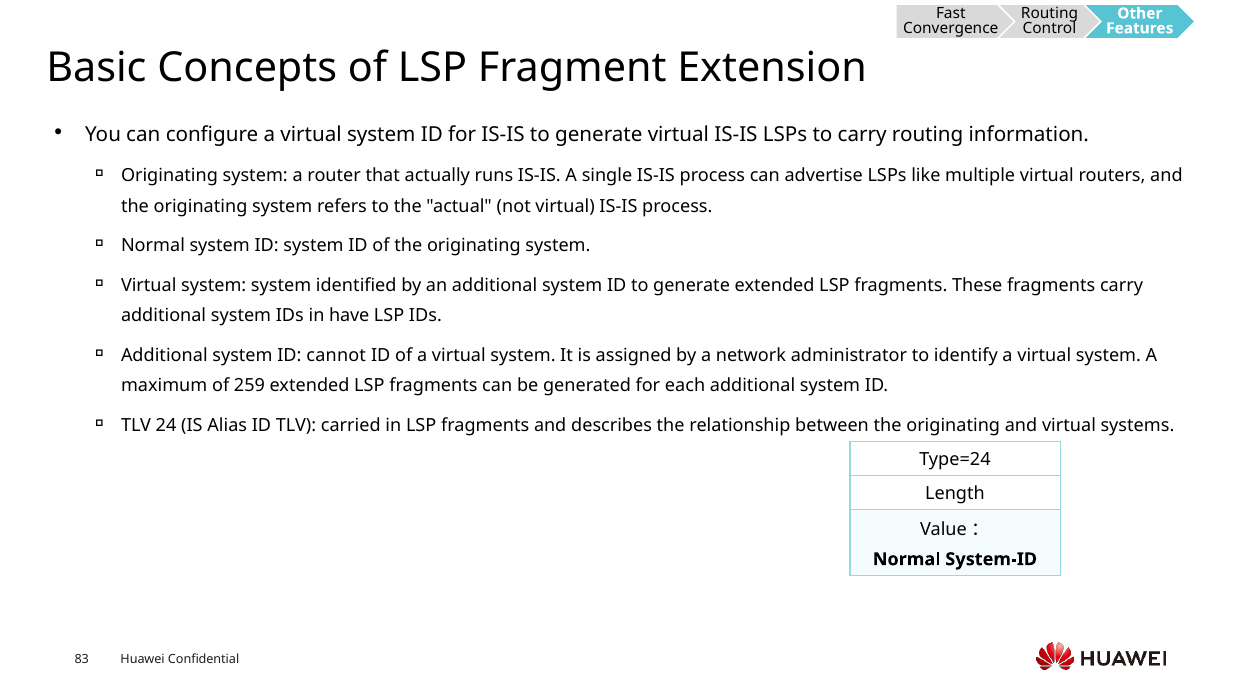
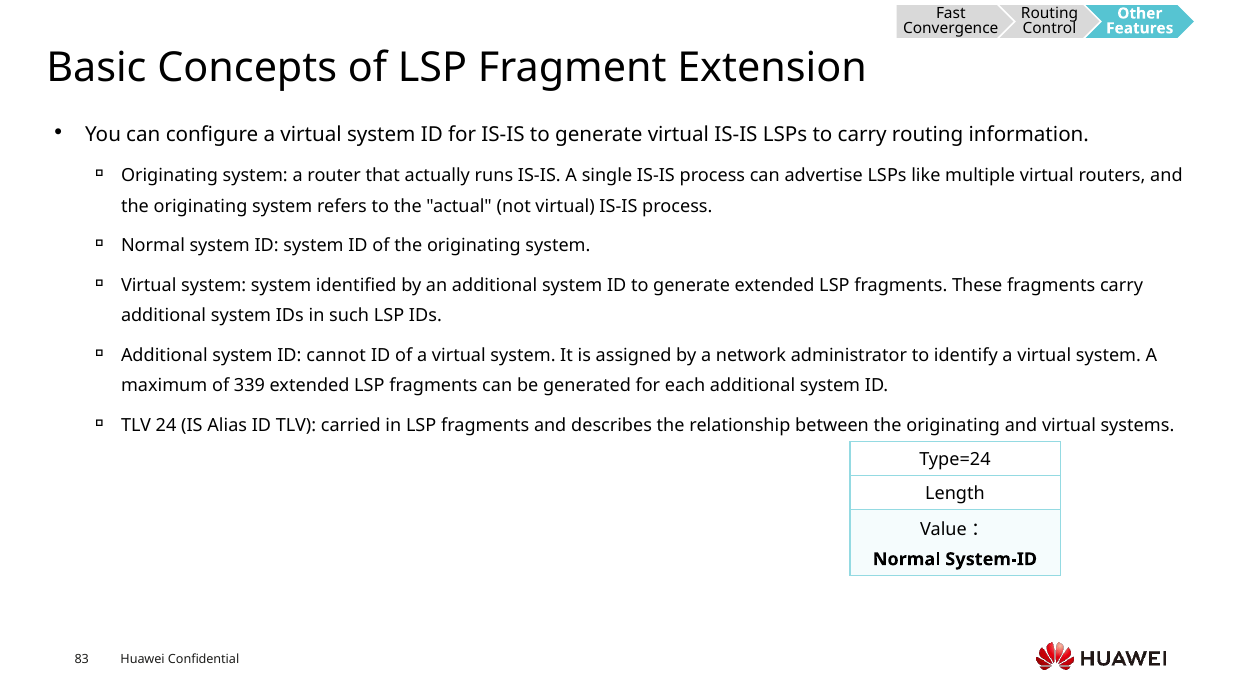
have: have -> such (349, 316)
259: 259 -> 339 (249, 386)
